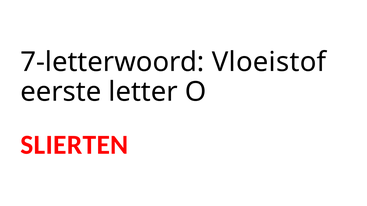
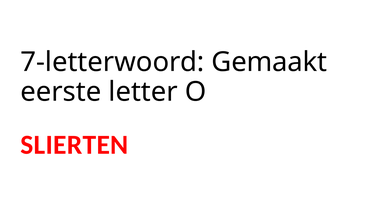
Vloeistof: Vloeistof -> Gemaakt (269, 62)
